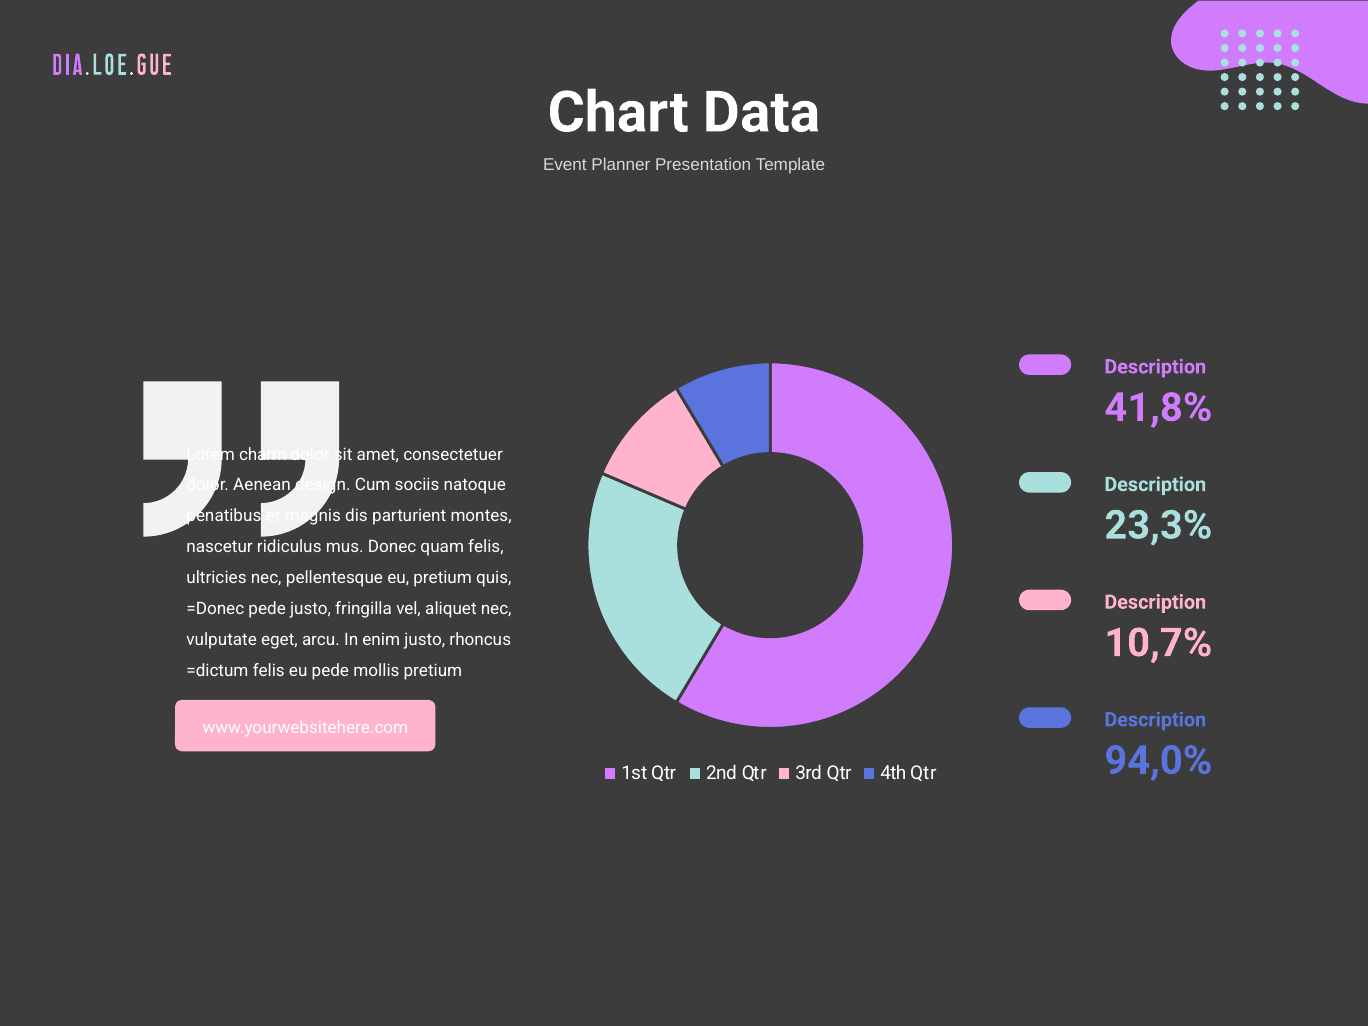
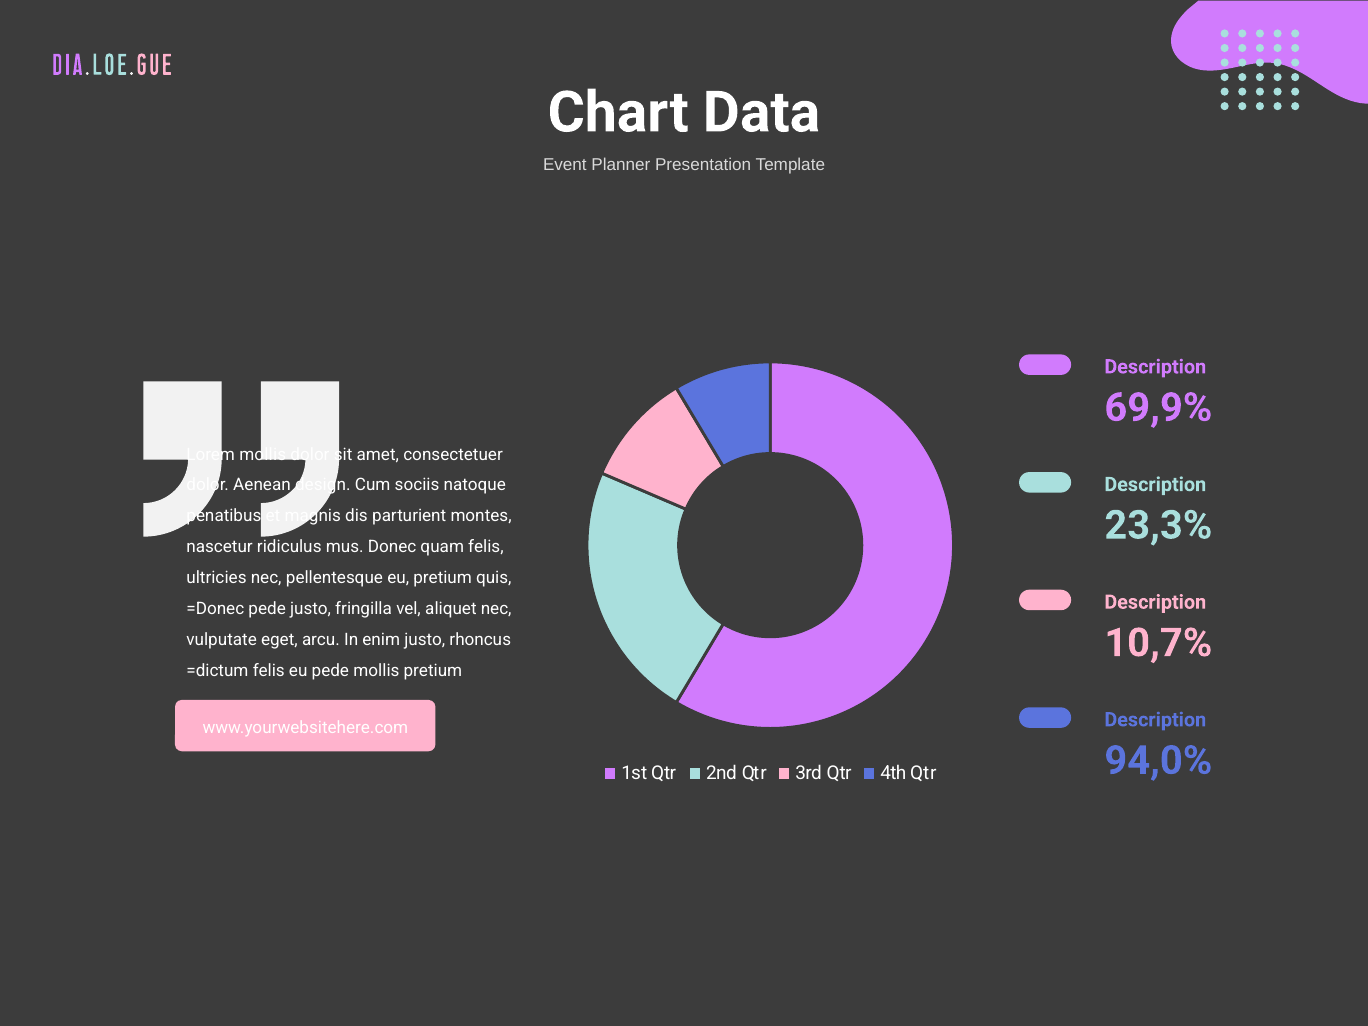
41,8%: 41,8% -> 69,9% (1158, 408)
Lorem charm: charm -> mollis (263, 454)
